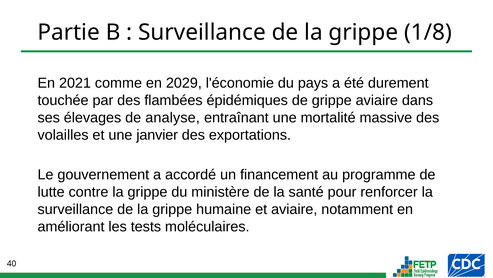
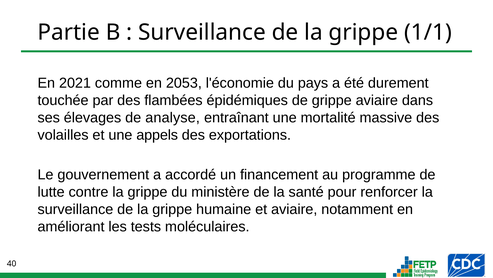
1/8: 1/8 -> 1/1 (428, 32)
2029: 2029 -> 2053 (184, 83)
janvier: janvier -> appels (157, 135)
